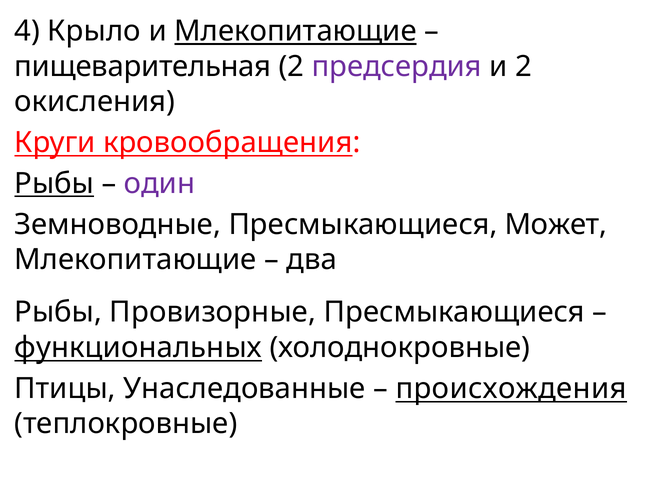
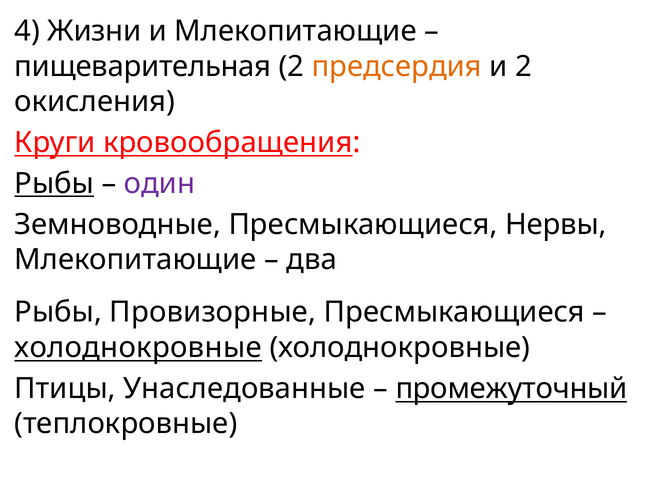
Крыло: Крыло -> Жизни (94, 31)
Млекопитающие underline: present -> none (296, 31)
предсердия colour: purple -> orange (397, 66)
Может: Может -> Нервы (556, 225)
функциональных: функциональных -> холоднокровные (138, 348)
происхождения: происхождения -> промежуточный (511, 389)
